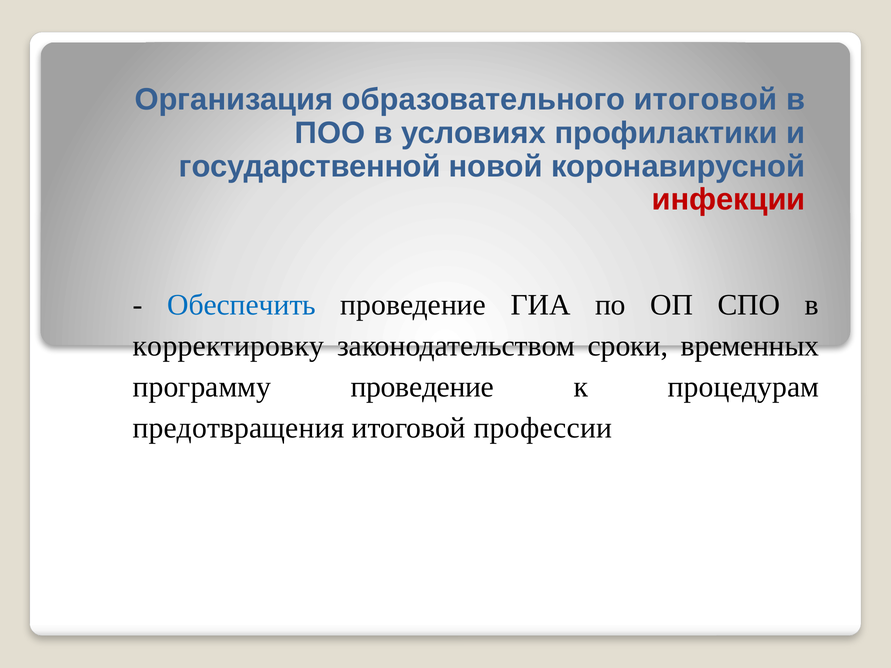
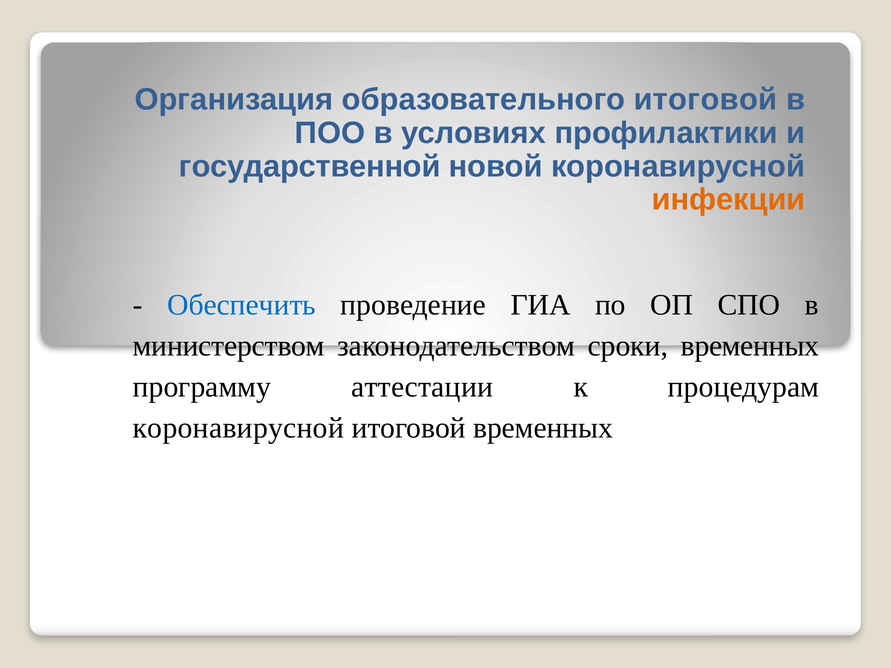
инфекции colour: red -> orange (729, 200)
корректировку: корректировку -> министерством (229, 346)
программу проведение: проведение -> аттестации (422, 387)
предотвращения: предотвращения -> коронавирусной (238, 428)
итоговой профессии: профессии -> временных (543, 428)
